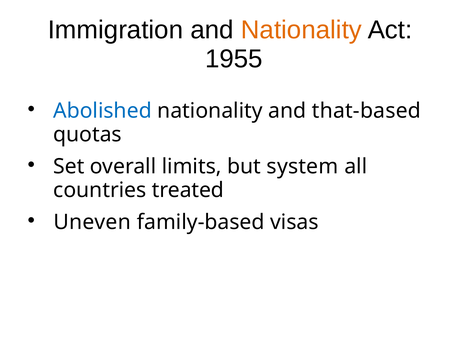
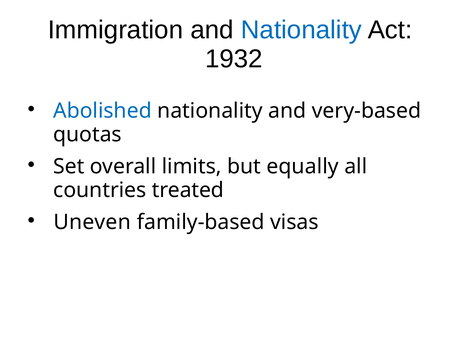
Nationality colour: orange -> blue (301, 30)
1955: 1955 -> 1932 (234, 59)
that-based: that-based -> very-based (366, 111)
system: system -> equally (303, 166)
